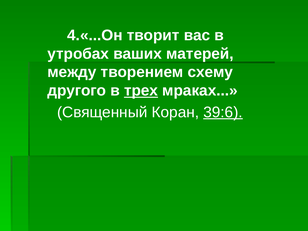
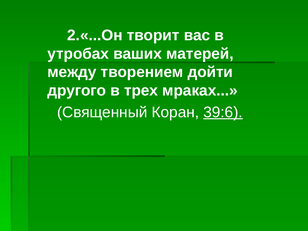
4.«...Он: 4.«...Он -> 2.«...Он (95, 35)
схему: схему -> дойти (210, 72)
трех underline: present -> none (141, 91)
